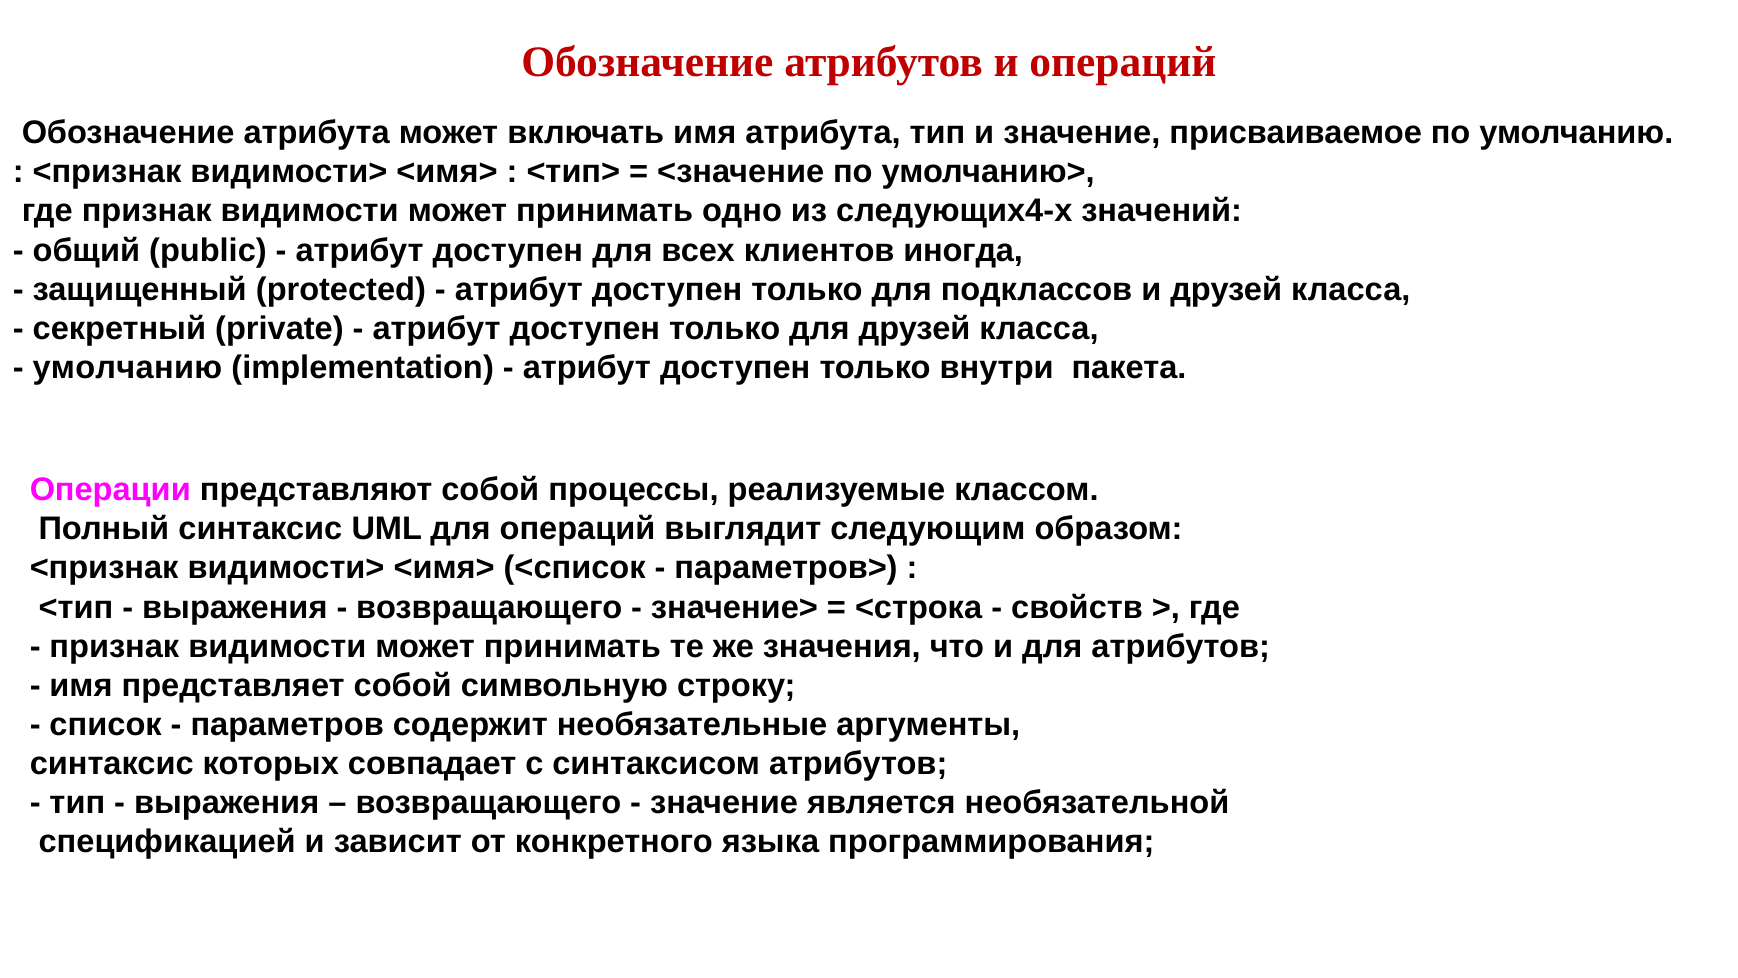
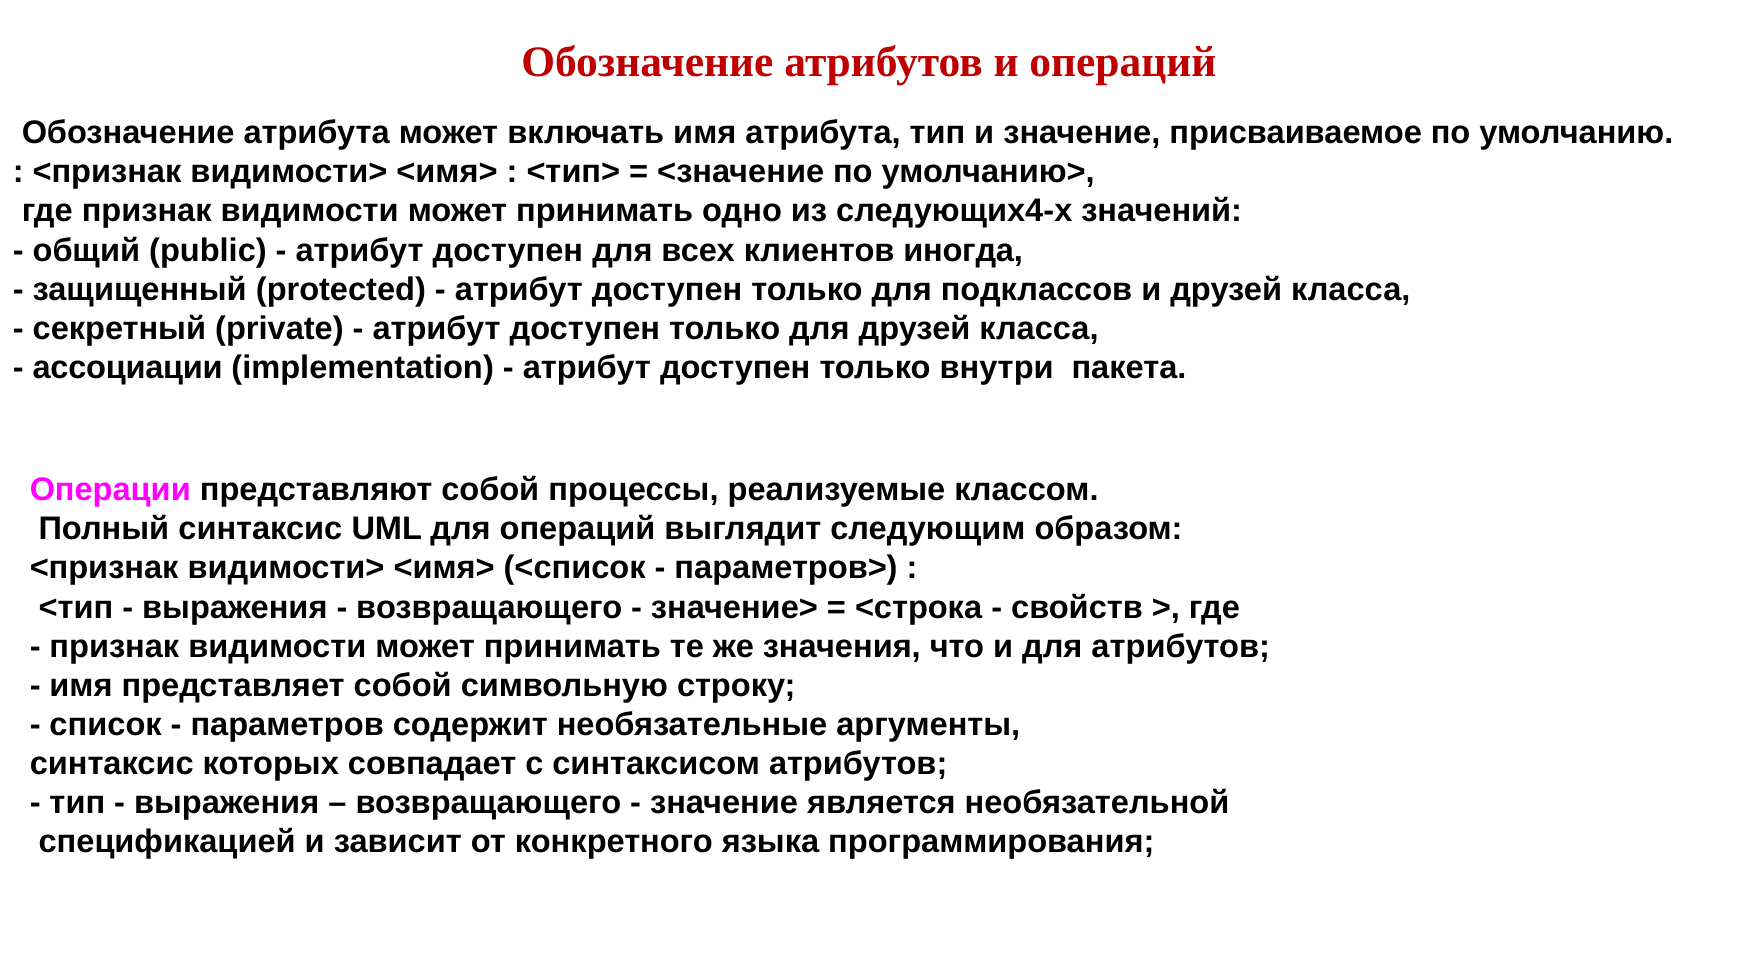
умолчанию: умолчанию -> ассоциации (128, 367)
